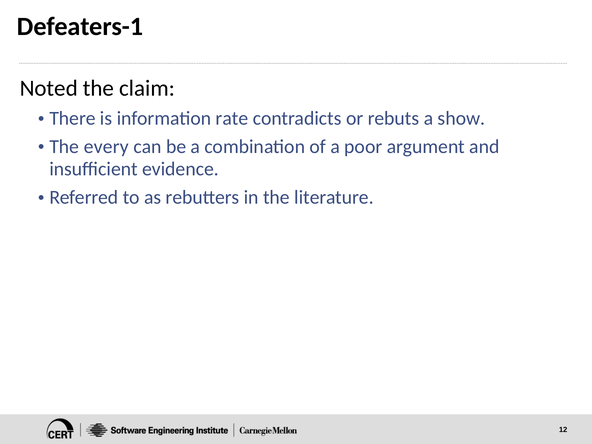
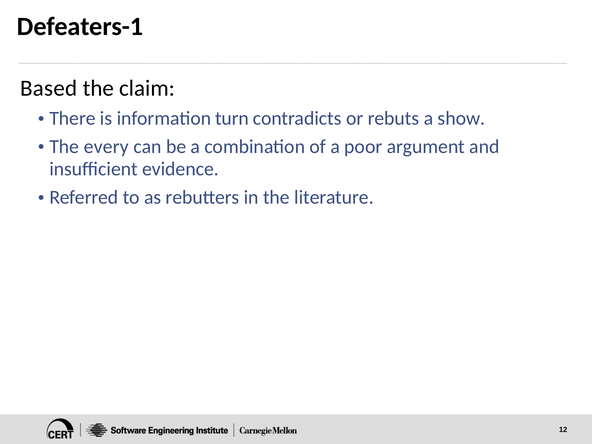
Noted: Noted -> Based (49, 88)
rate: rate -> turn (232, 118)
